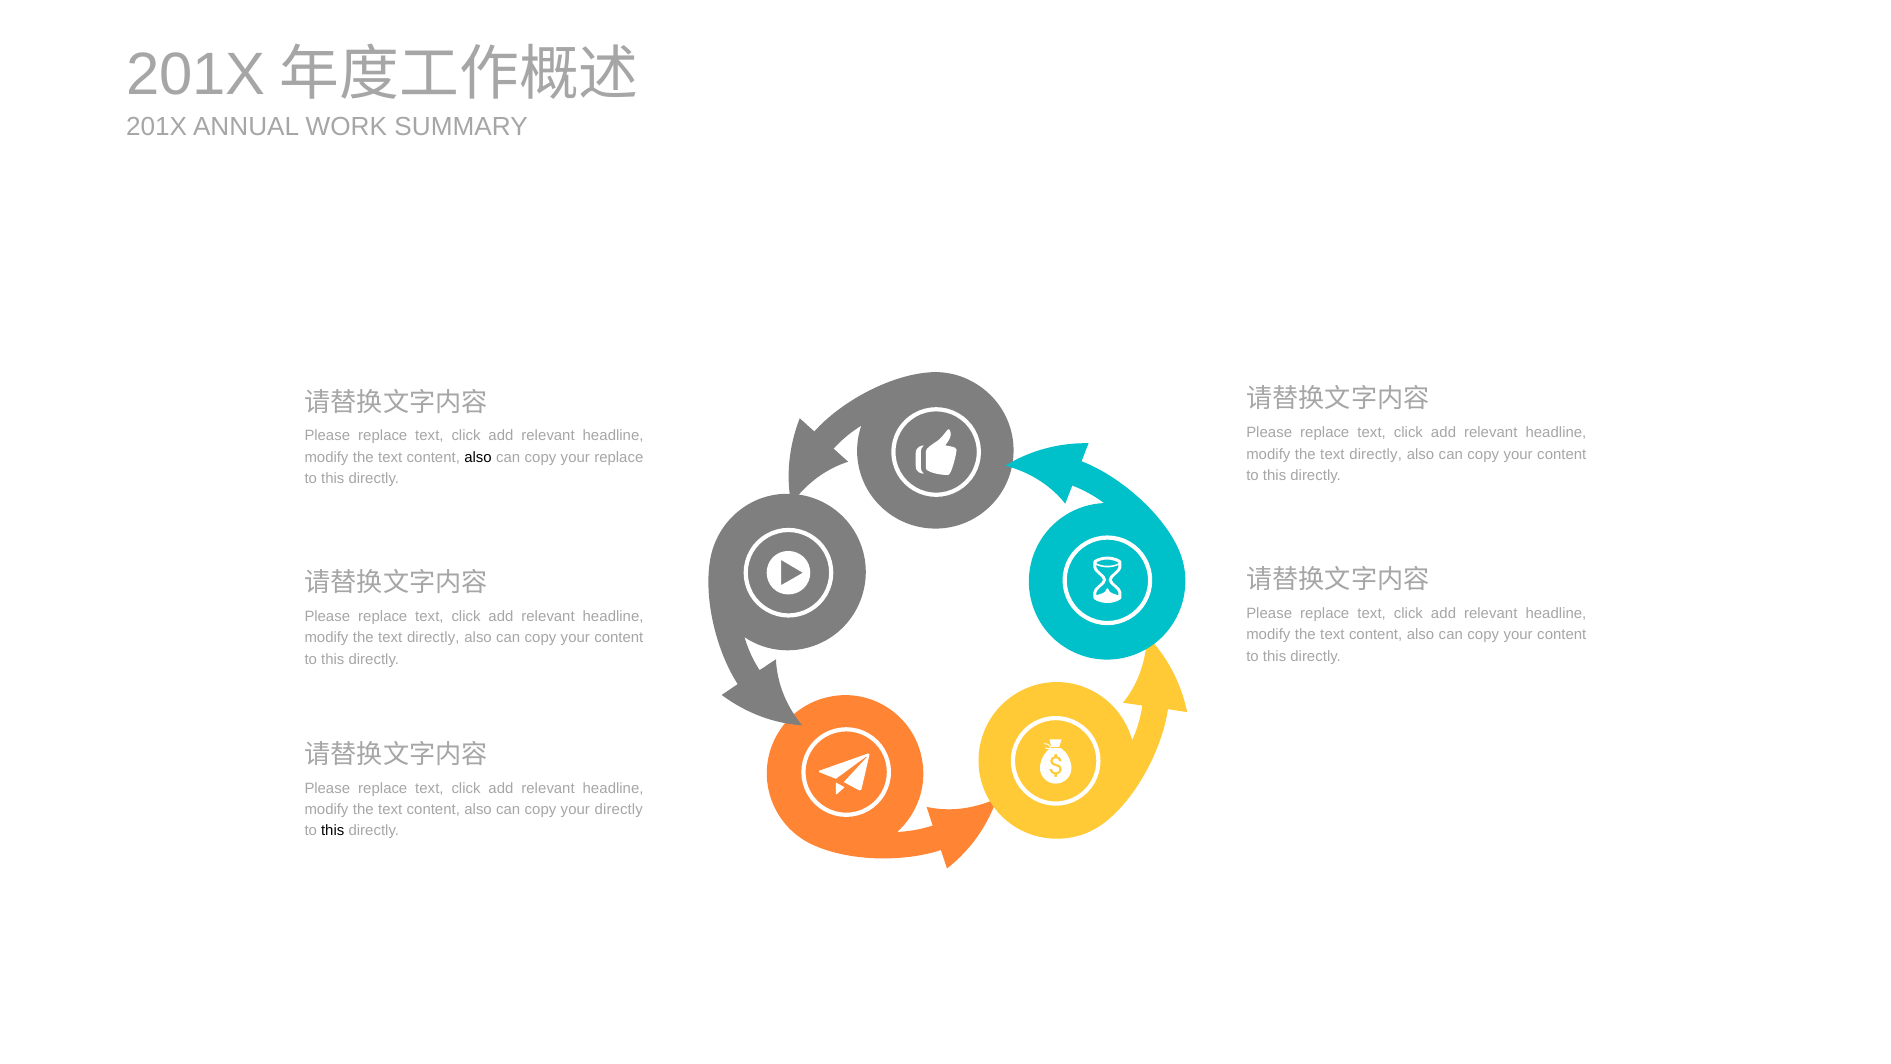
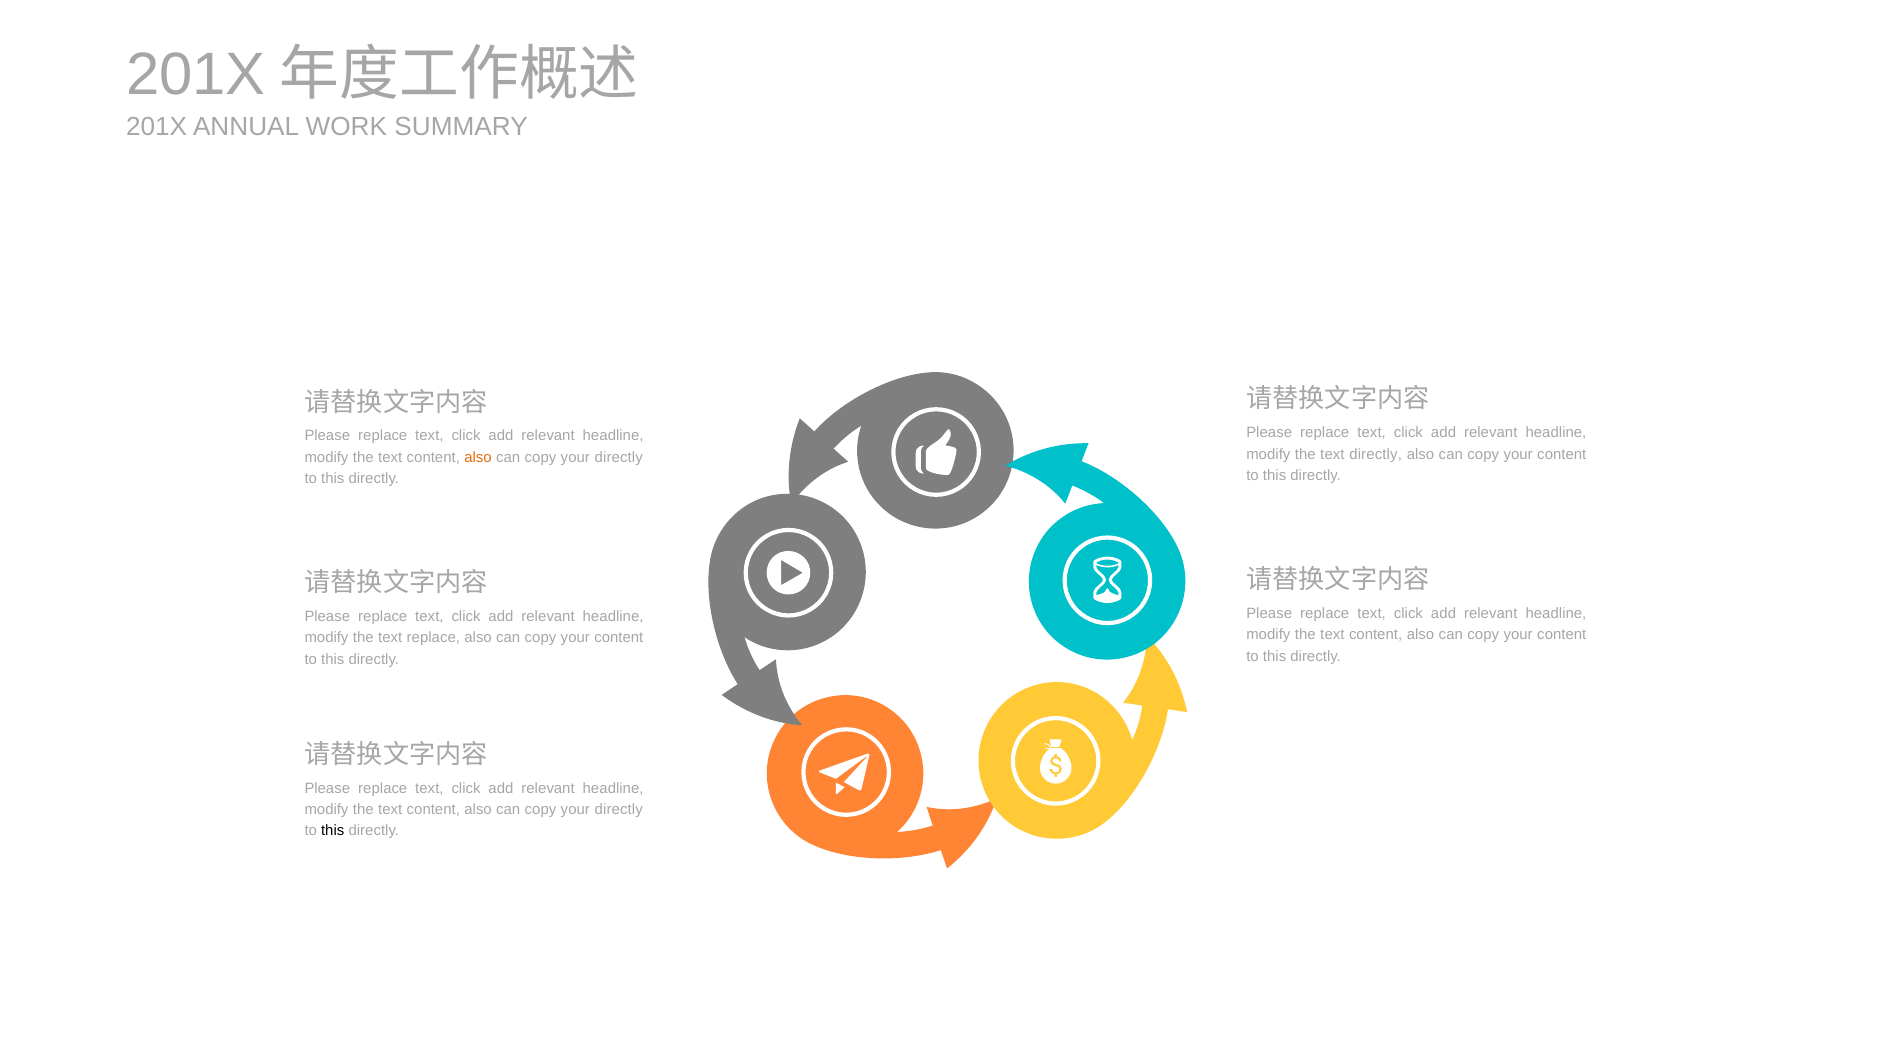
also colour: black -> orange (478, 457)
replace: replace -> directly (619, 457)
directly: directly -> replace (433, 638)
